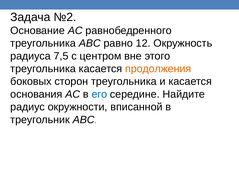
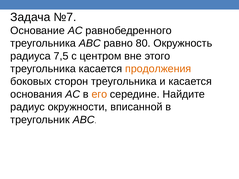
№2: №2 -> №7 (65, 17)
12: 12 -> 80 (143, 43)
его colour: blue -> orange (99, 94)
